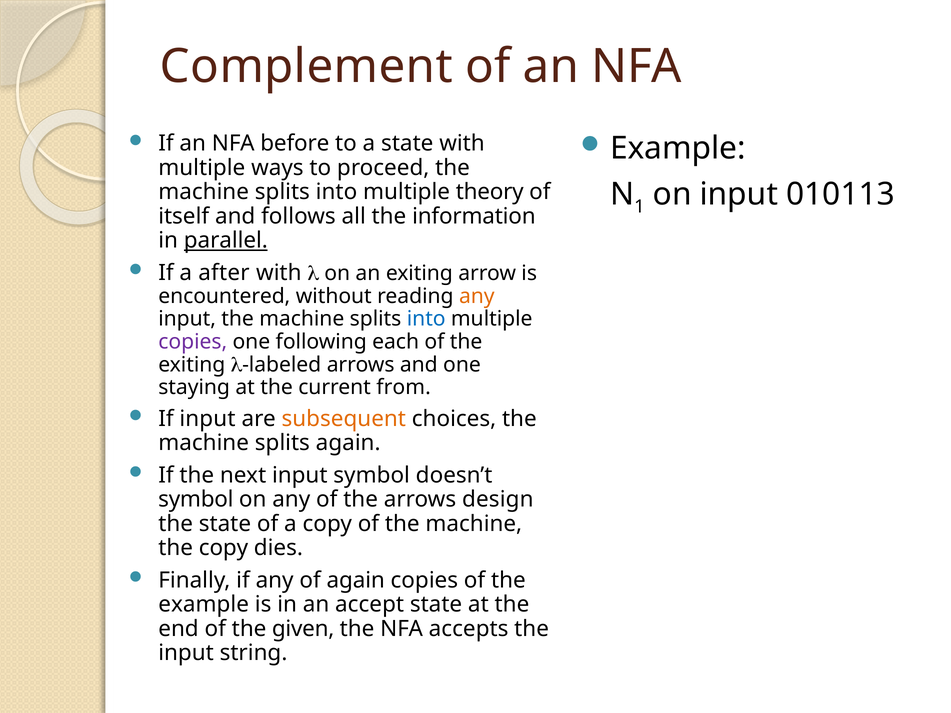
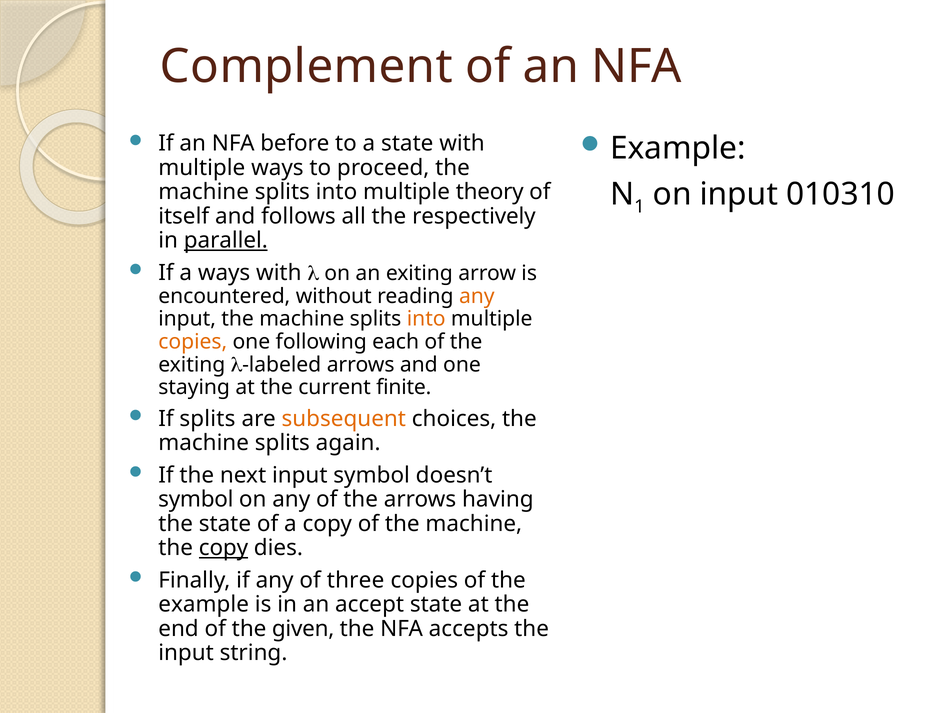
010113: 010113 -> 010310 (841, 194)
information: information -> respectively (474, 216)
a after: after -> ways (224, 273)
into colour: blue -> orange (426, 319)
copies colour: purple -> orange (193, 342)
from: from -> finite (404, 387)
If input: input -> splits (207, 419)
design: design -> having (498, 500)
copy underline: none -> present (224, 548)
of again: again -> three (356, 580)
